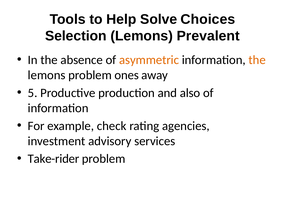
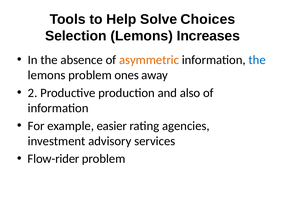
Prevalent: Prevalent -> Increases (208, 36)
the colour: orange -> blue (257, 60)
5: 5 -> 2 (33, 93)
check: check -> easier (112, 126)
Take-rider: Take-rider -> Flow-rider (53, 159)
